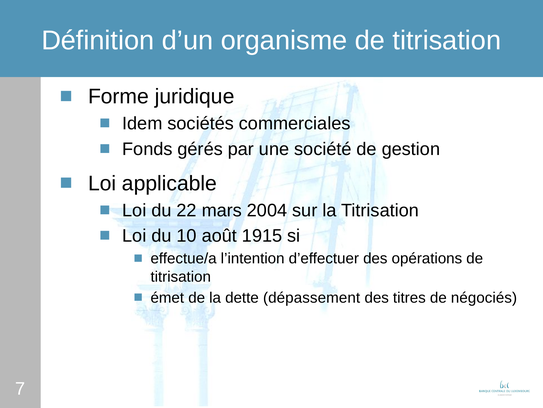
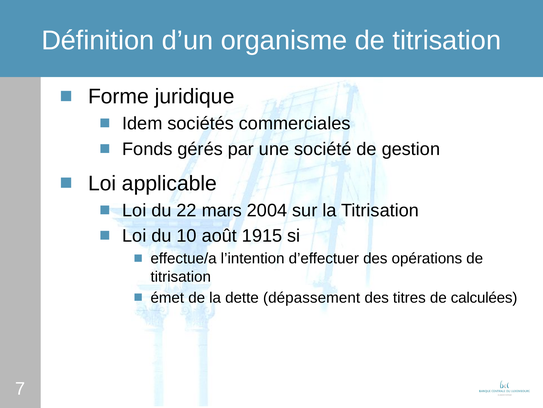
négociés: négociés -> calculées (484, 297)
